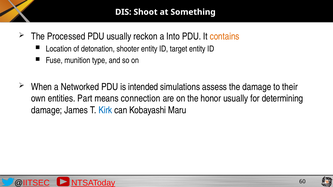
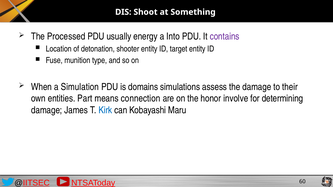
reckon: reckon -> energy (146, 37)
contains colour: orange -> purple (225, 37)
Networked: Networked -> Simulation (80, 87)
intended: intended -> domains (143, 87)
honor usually: usually -> involve (236, 99)
